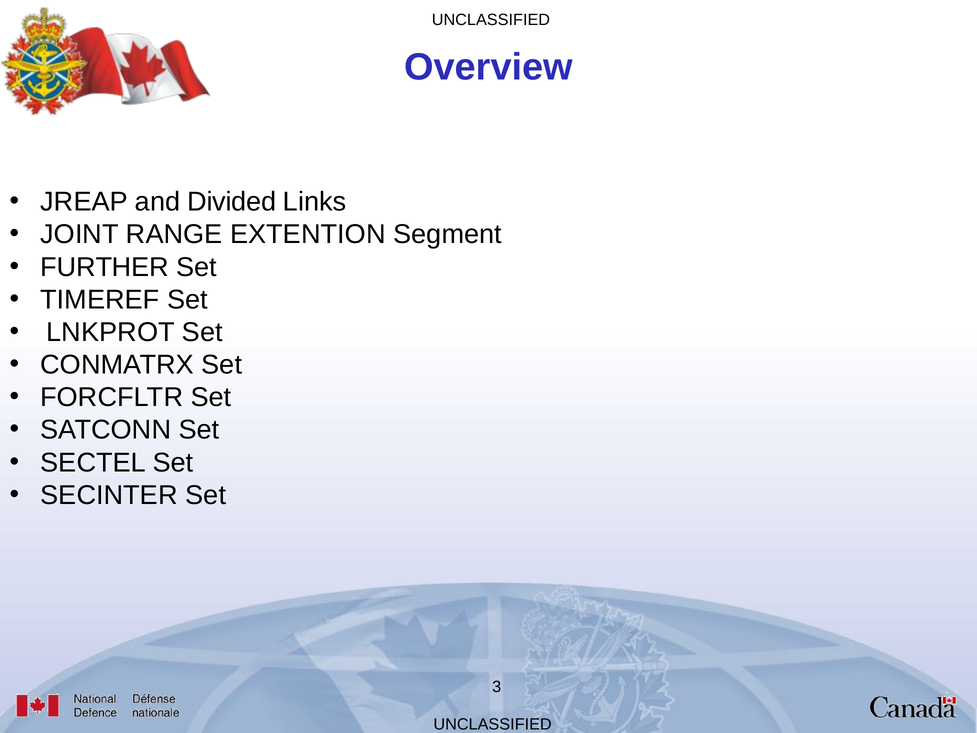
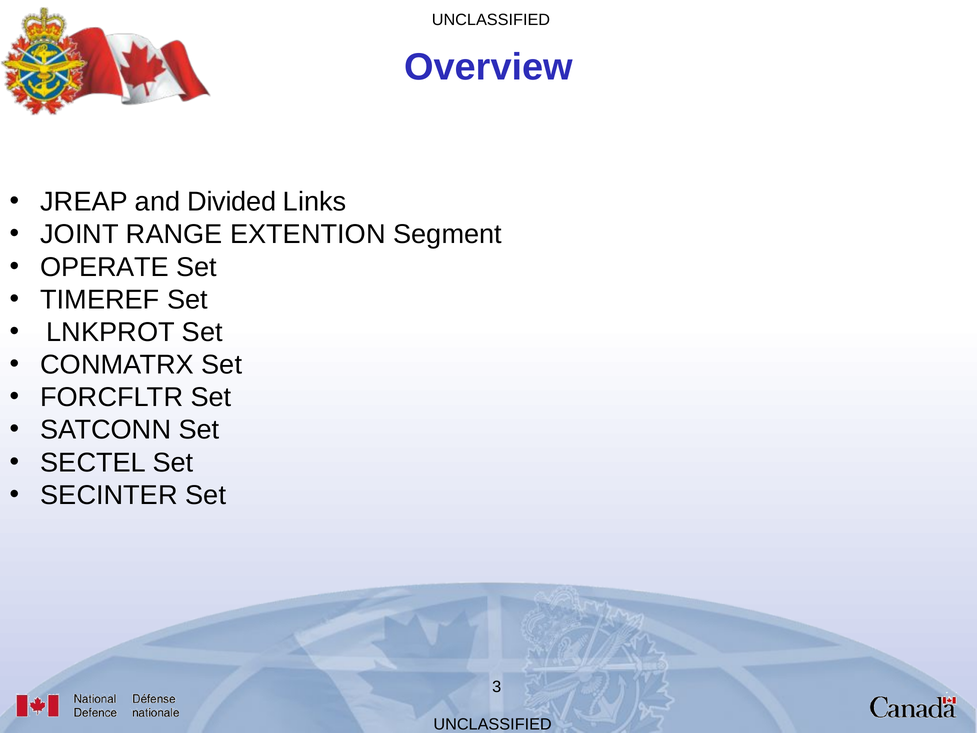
FURTHER: FURTHER -> OPERATE (105, 267)
